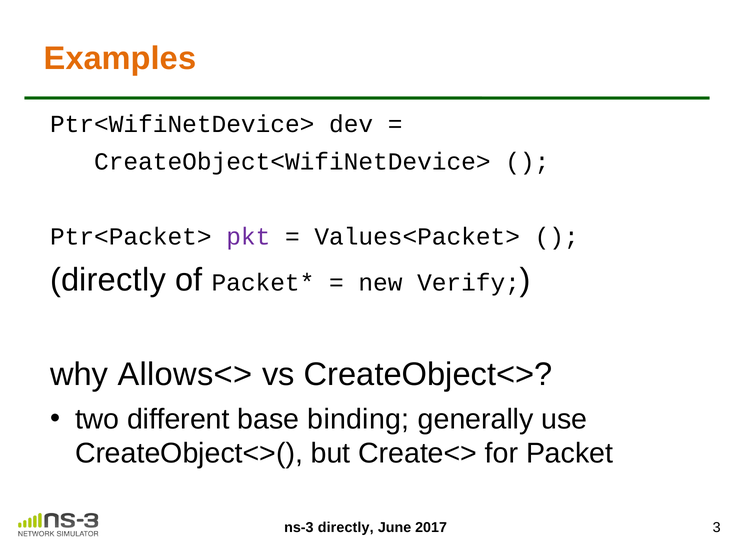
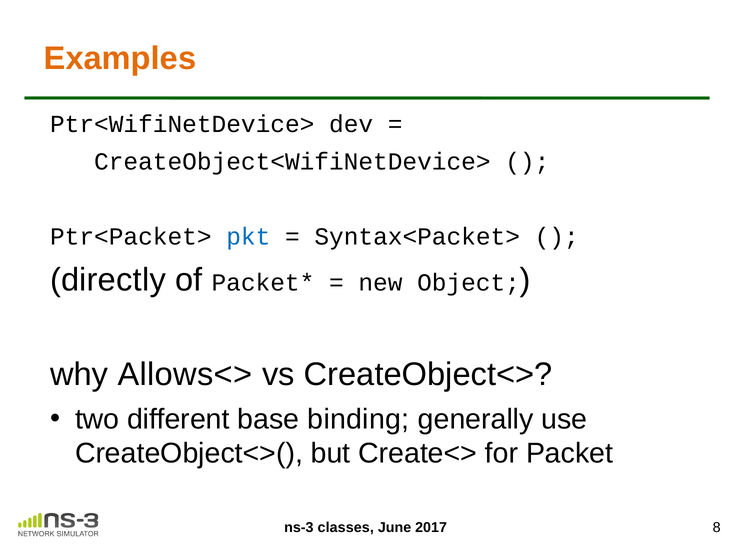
pkt colour: purple -> blue (248, 237)
Values<Packet>: Values<Packet> -> Syntax<Packet> (417, 237)
Verify: Verify -> Object (469, 282)
ns-3 directly: directly -> classes (346, 527)
3: 3 -> 8 (717, 527)
